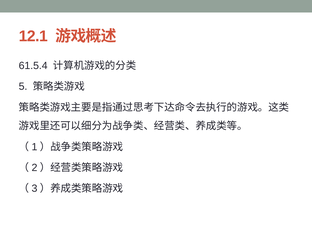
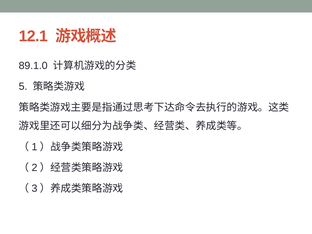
61.5.4: 61.5.4 -> 89.1.0 (33, 66)
